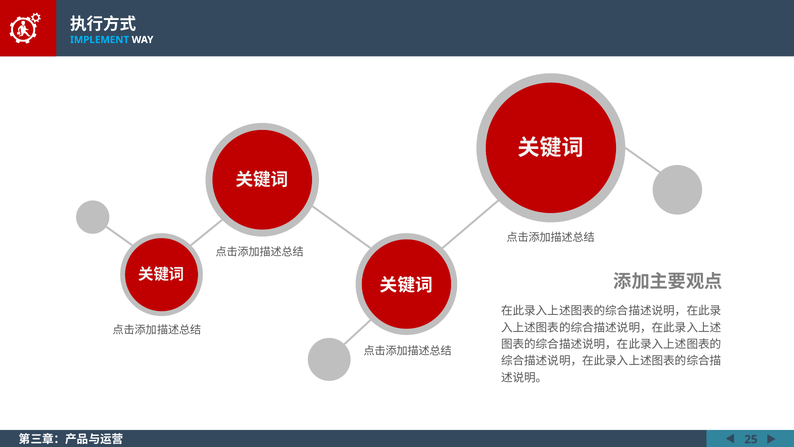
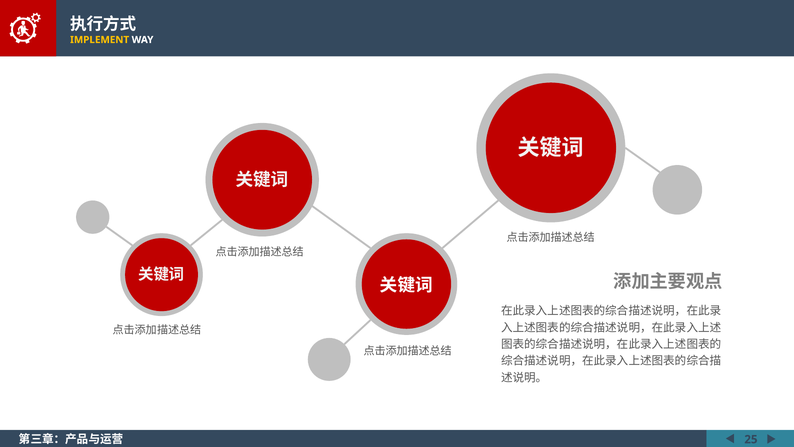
IMPLEMENT colour: light blue -> yellow (100, 40)
